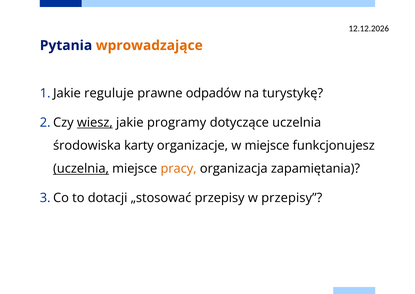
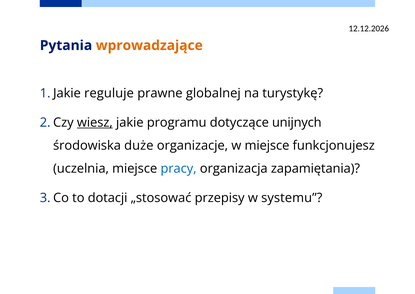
odpadów: odpadów -> globalnej (213, 93)
programy: programy -> programu (177, 122)
dotyczące uczelnia: uczelnia -> unijnych (297, 122)
karty: karty -> duże (139, 145)
uczelnia underline: present -> none (81, 168)
pracy colour: orange -> blue (179, 168)
w przepisy: przepisy -> systemu (292, 197)
